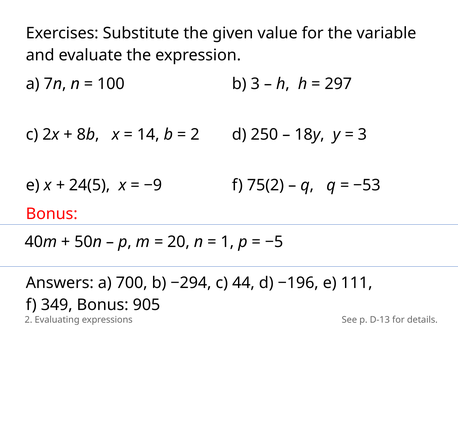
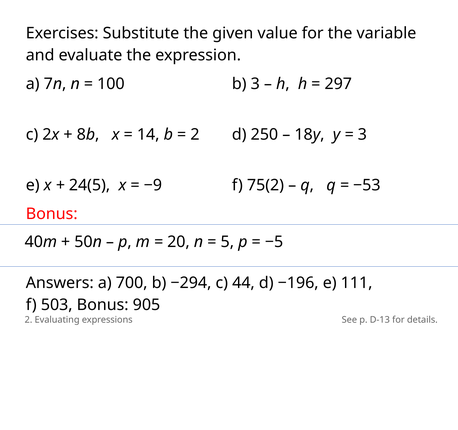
1: 1 -> 5 (227, 242)
349: 349 -> 503 (57, 305)
